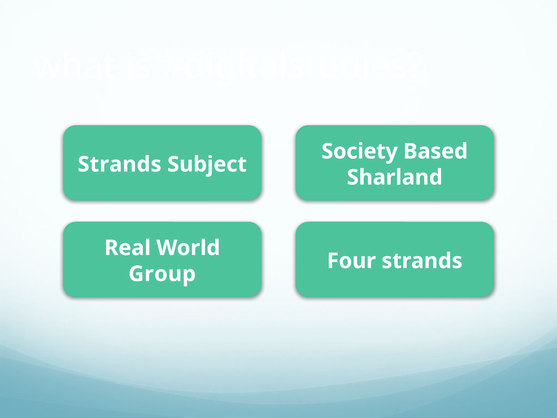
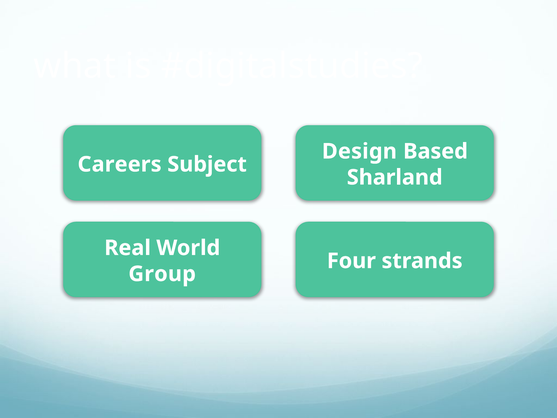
Society: Society -> Design (359, 151)
Strands: Strands -> Careers (120, 164)
